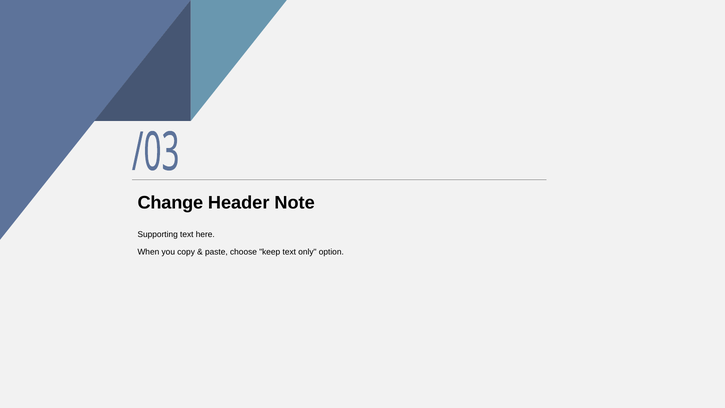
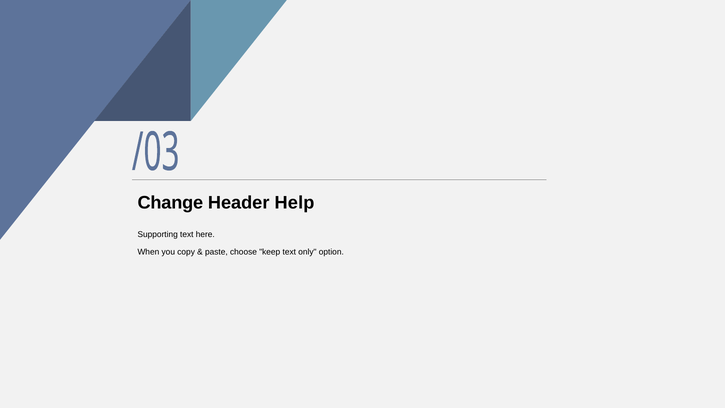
Note: Note -> Help (294, 203)
